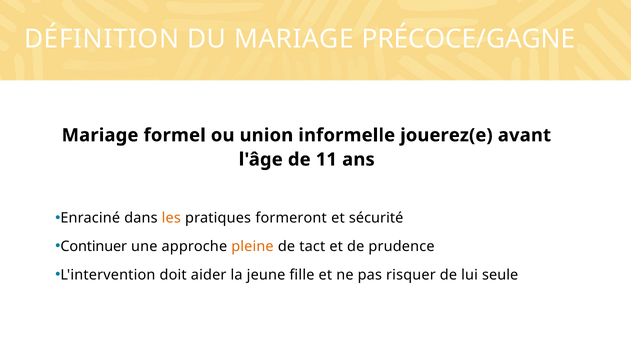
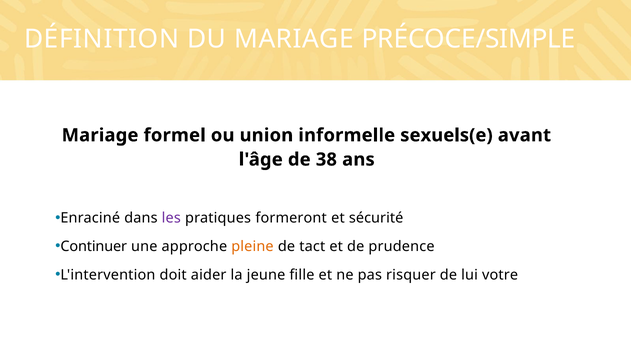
PRÉCOCE/GAGNE: PRÉCOCE/GAGNE -> PRÉCOCE/SIMPLE (469, 39)
jouerez(e: jouerez(e -> sexuels(e (446, 135)
11: 11 -> 38 (326, 160)
les colour: orange -> purple (171, 218)
seule: seule -> votre (500, 275)
